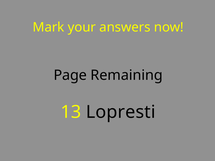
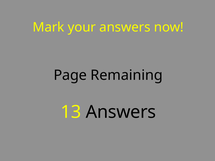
13 Lopresti: Lopresti -> Answers (121, 112)
